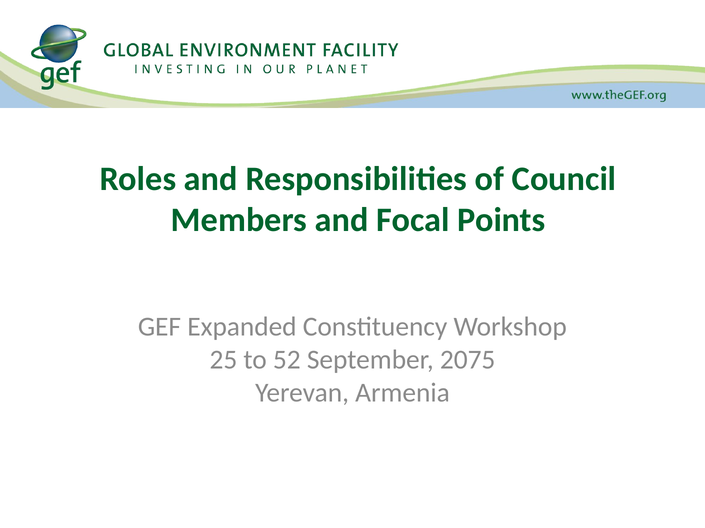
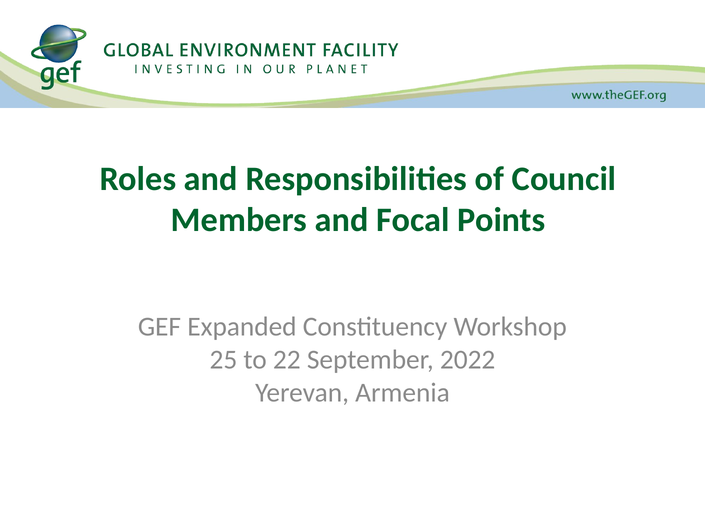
52: 52 -> 22 (287, 360)
2075: 2075 -> 2022 (468, 360)
